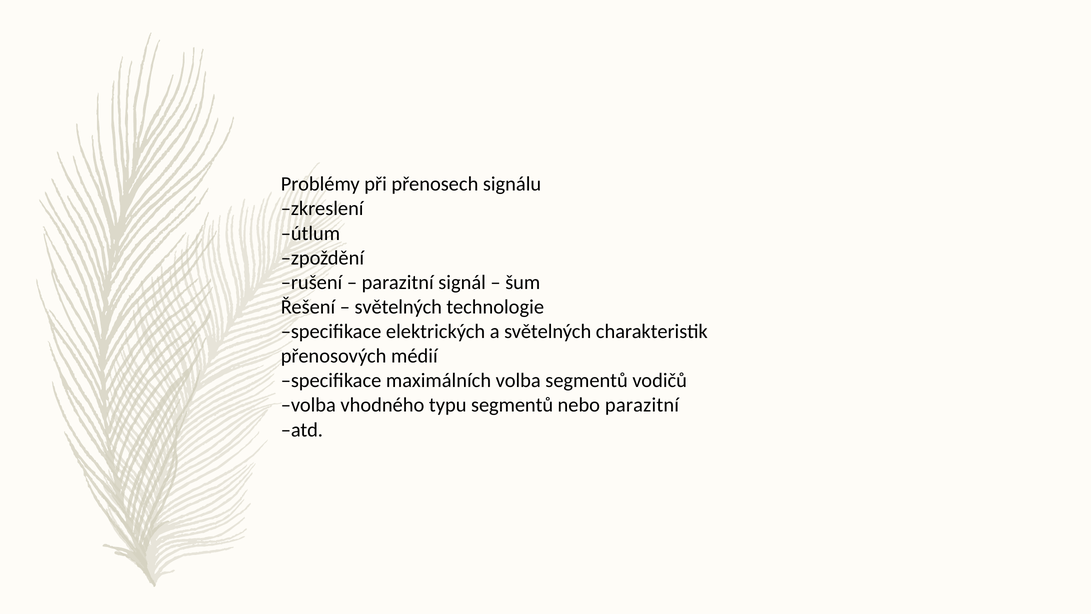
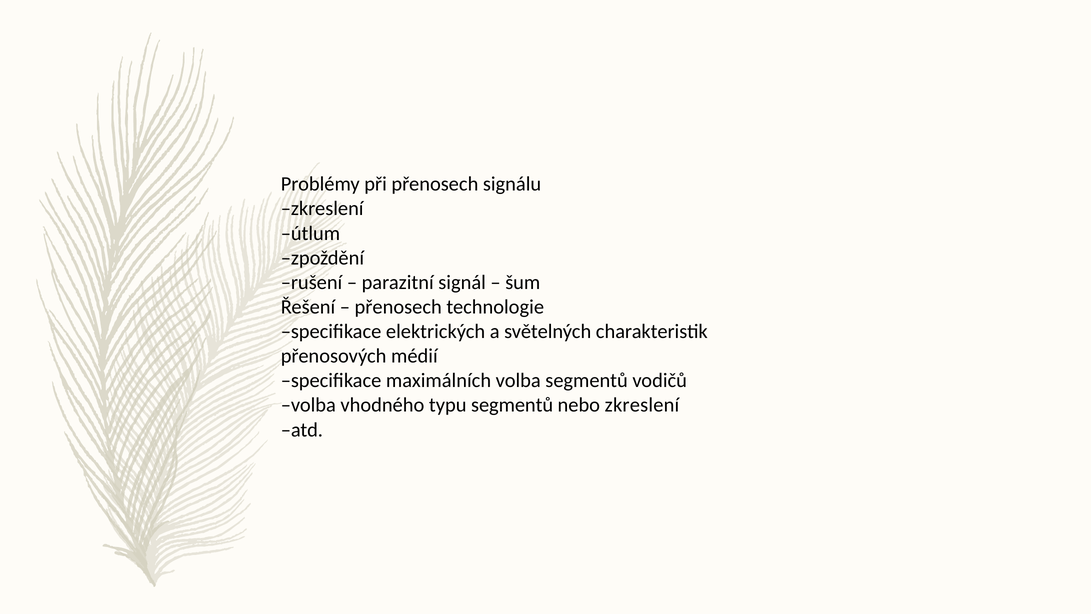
světelných: světelných -> přenosech (398, 307)
nebo parazitní: parazitní -> zkreslení (642, 405)
